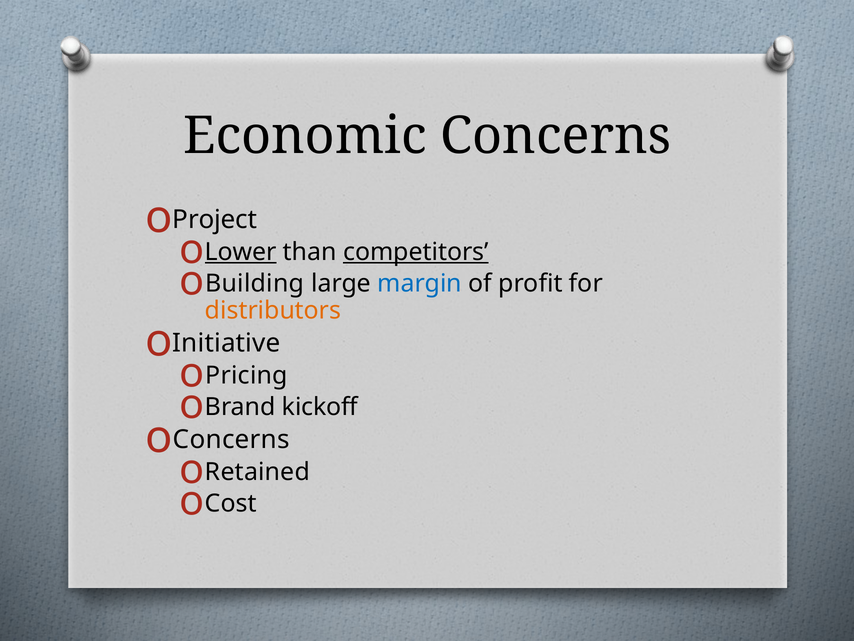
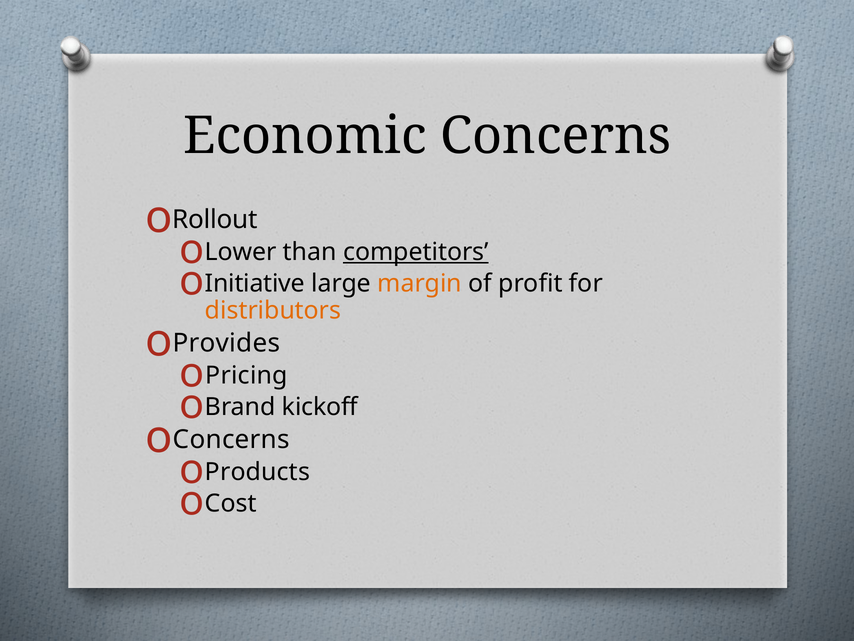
Project: Project -> Rollout (215, 220)
Lower underline: present -> none (241, 252)
Building: Building -> Initiative (255, 283)
margin colour: blue -> orange (420, 283)
Initiative: Initiative -> Provides (226, 343)
Retained: Retained -> Products (257, 471)
